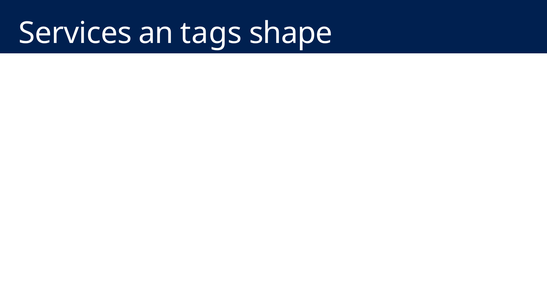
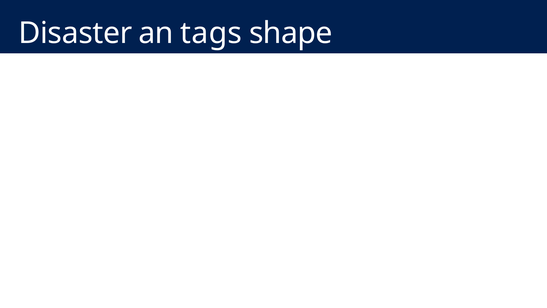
Services: Services -> Disaster (75, 33)
